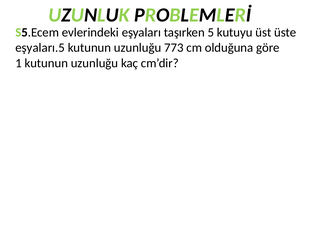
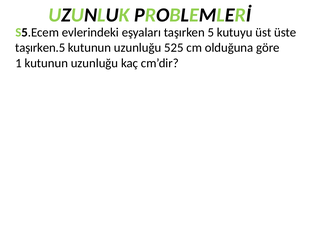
eşyaları.5: eşyaları.5 -> taşırken.5 (40, 48)
773: 773 -> 525 (174, 48)
